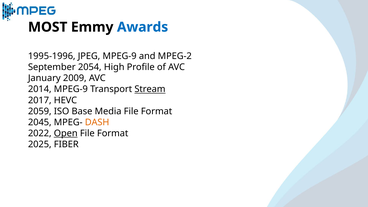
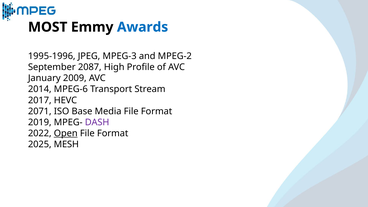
JPEG MPEG-9: MPEG-9 -> MPEG-3 (120, 56)
2054: 2054 -> 2087 (90, 67)
2014 MPEG-9: MPEG-9 -> MPEG-6 (71, 89)
Stream underline: present -> none (150, 89)
2059: 2059 -> 2071 (40, 111)
2045: 2045 -> 2019 (40, 122)
DASH colour: orange -> purple (97, 122)
FIBER: FIBER -> MESH (66, 144)
